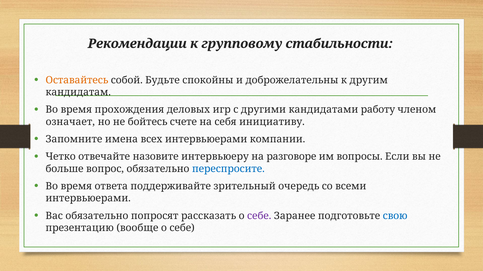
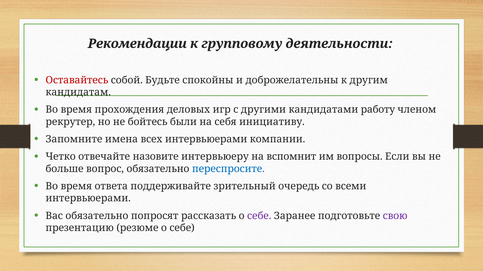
стабильности: стабильности -> деятельности (339, 44)
Оставайтесь colour: orange -> red (77, 80)
означает: означает -> рекрутер (70, 122)
счете: счете -> были (183, 122)
разговоре: разговоре -> вспомнит (291, 157)
свою colour: blue -> purple (395, 216)
вообще: вообще -> резюме (137, 228)
